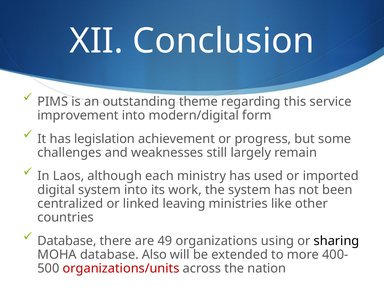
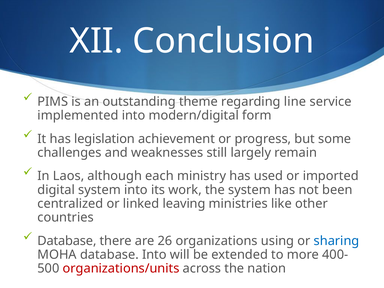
this: this -> line (295, 102)
improvement: improvement -> implemented (78, 115)
49: 49 -> 26 (165, 241)
sharing colour: black -> blue (337, 241)
database Also: Also -> Into (154, 255)
